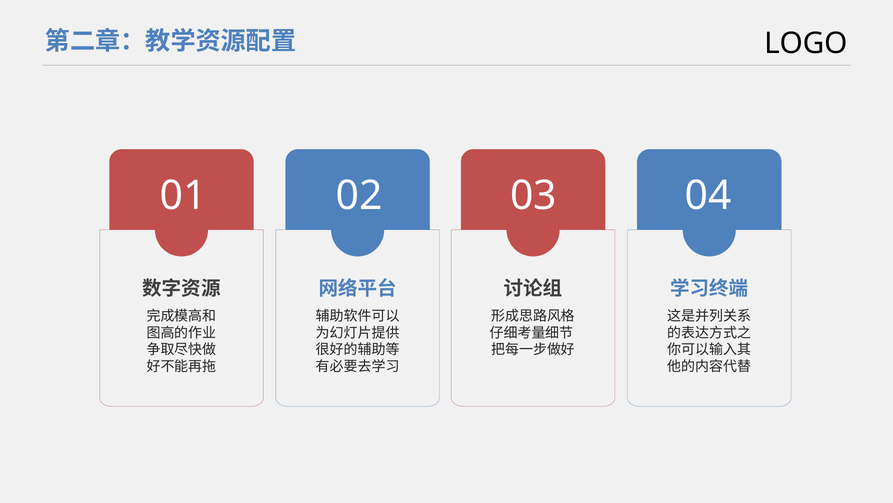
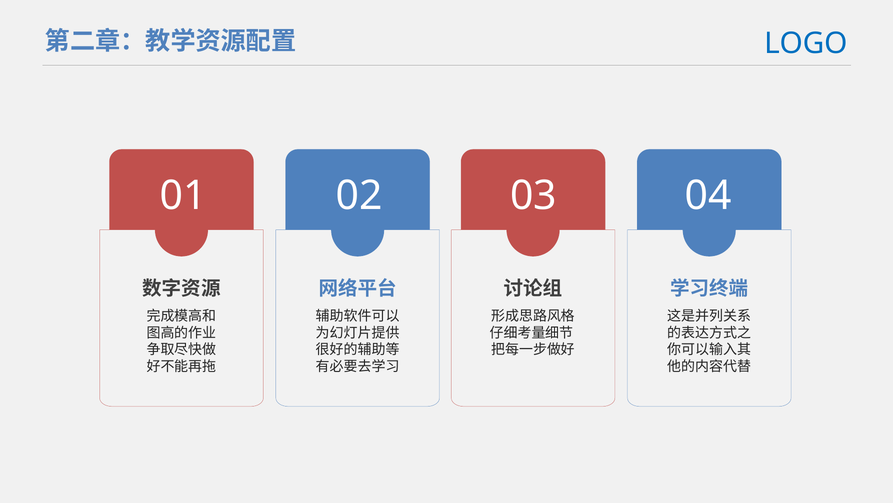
LOGO colour: black -> blue (806, 43)
